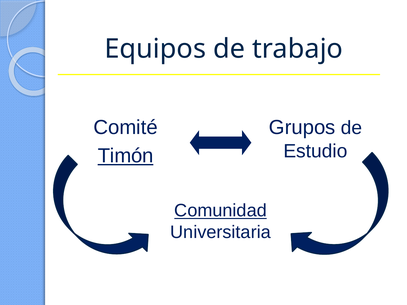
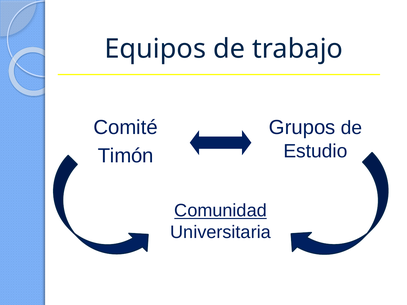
Timón underline: present -> none (126, 156)
